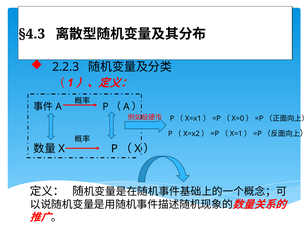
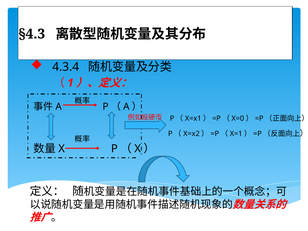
2.2.3: 2.2.3 -> 4.3.4 (66, 67)
